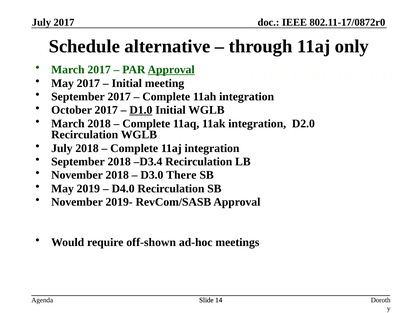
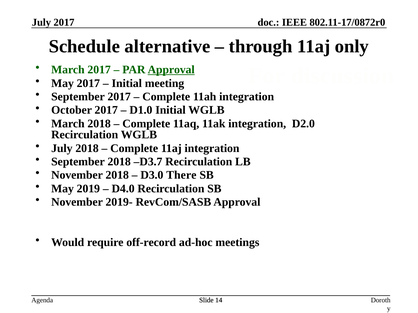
D1.0 underline: present -> none (141, 110)
D3.4: D3.4 -> D3.7 (148, 162)
off-shown: off-shown -> off-record (151, 243)
